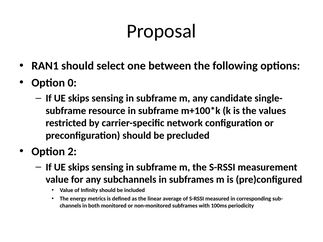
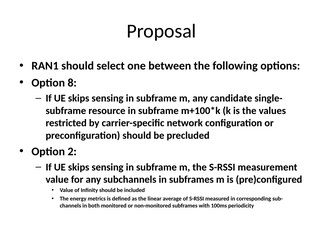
0: 0 -> 8 (72, 83)
